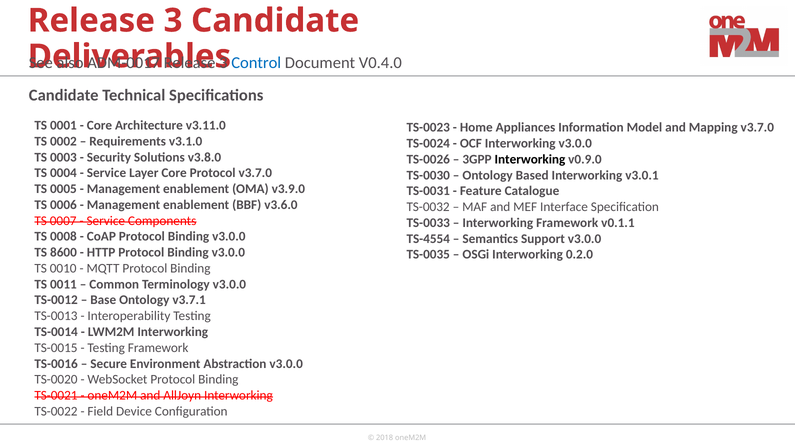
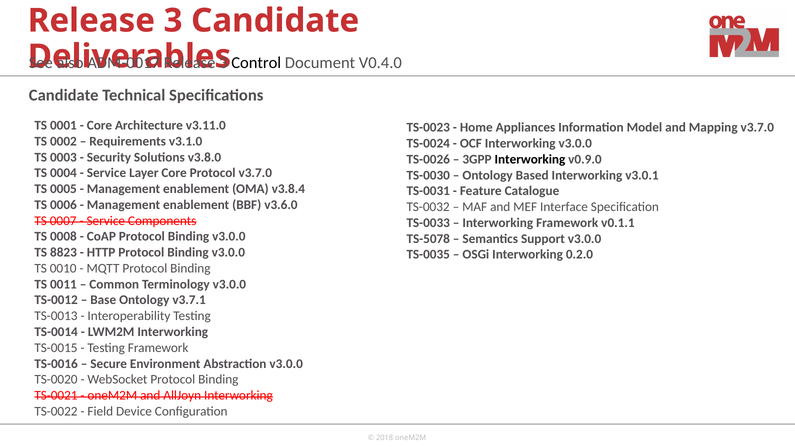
Control colour: blue -> black (256, 63)
v3.9.0: v3.9.0 -> v3.8.4 (288, 189)
TS-4554: TS-4554 -> TS-5078 (428, 239)
8600: 8600 -> 8823 (63, 253)
